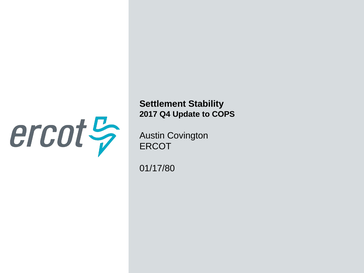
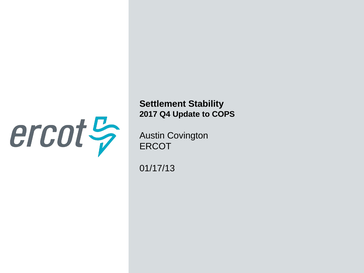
01/17/80: 01/17/80 -> 01/17/13 (157, 168)
